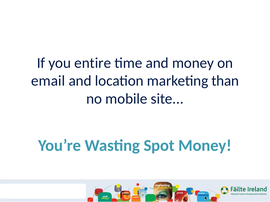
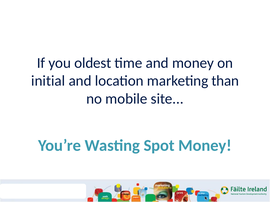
entire: entire -> oldest (93, 63)
email: email -> initial (48, 81)
